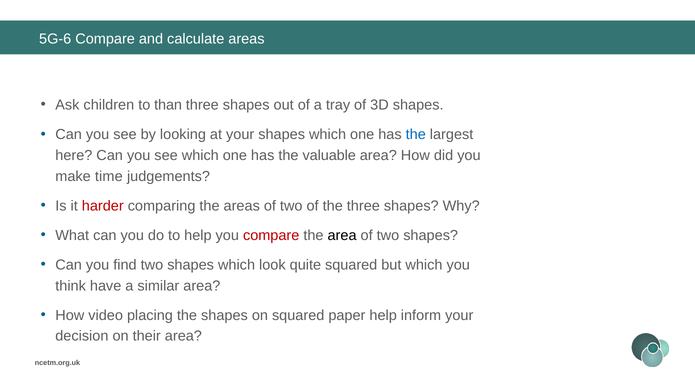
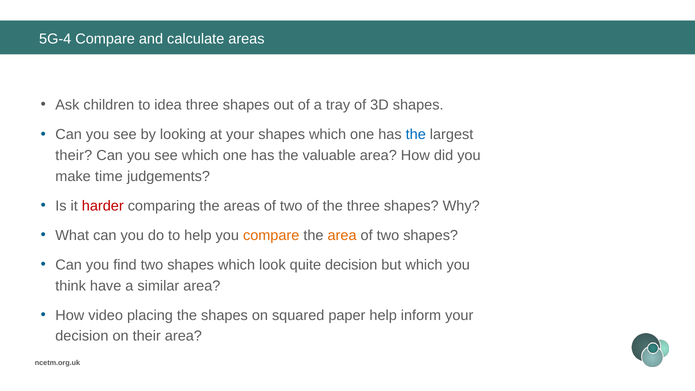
5G-6: 5G-6 -> 5G-4 (55, 39)
than: than -> idea (168, 105)
here: here -> their (74, 155)
compare colour: red -> orange (271, 235)
area colour: black -> orange (342, 235)
quite squared: squared -> decision (351, 265)
